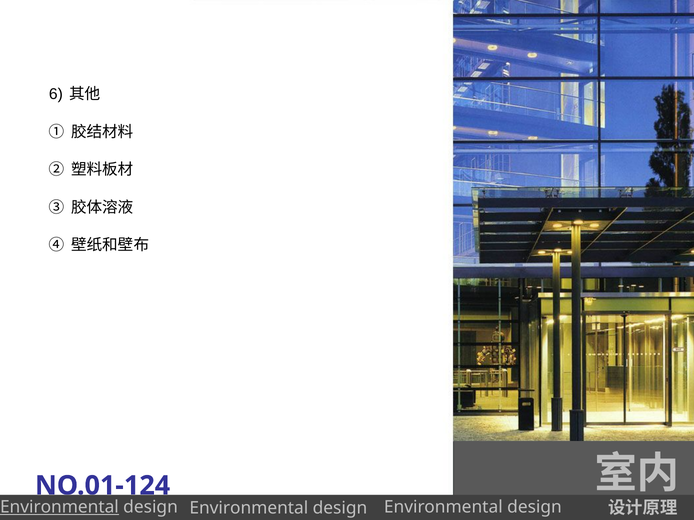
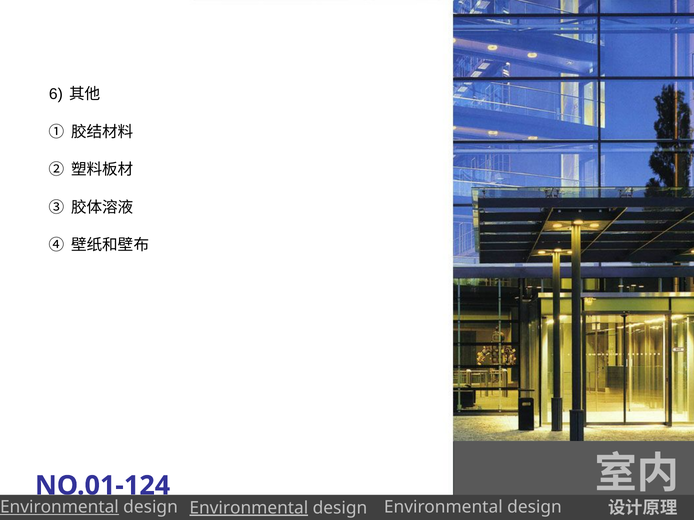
Environmental underline: none -> present (249, 508)
